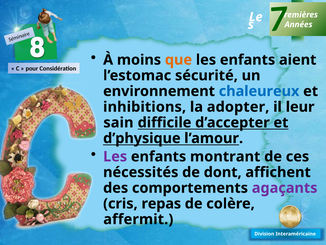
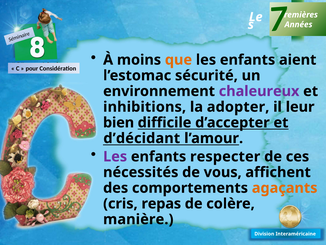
chaleureux colour: blue -> purple (259, 91)
sain: sain -> bien (119, 122)
d’physique: d’physique -> d’décidant (142, 138)
montrant: montrant -> respecter (225, 156)
dont: dont -> vous (223, 172)
agaçants colour: purple -> orange (285, 188)
affermit: affermit -> manière (138, 219)
